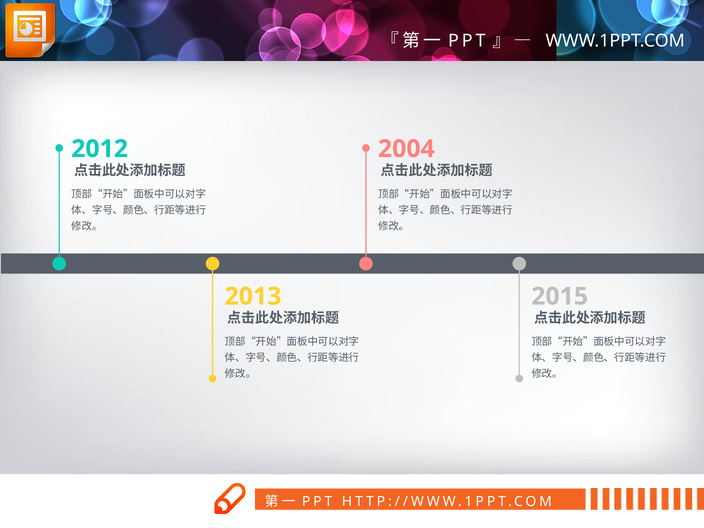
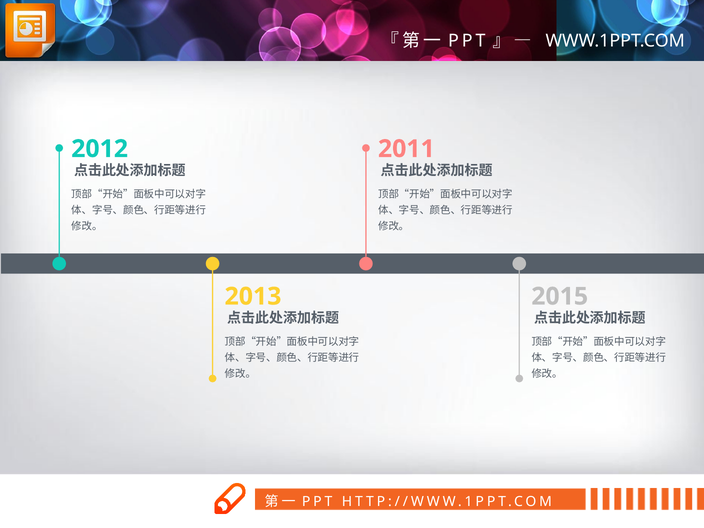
2004: 2004 -> 2011 (406, 149)
